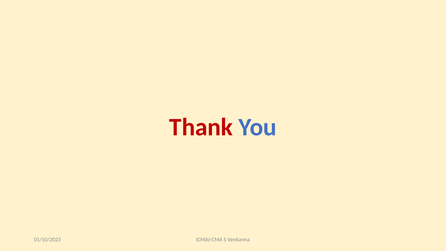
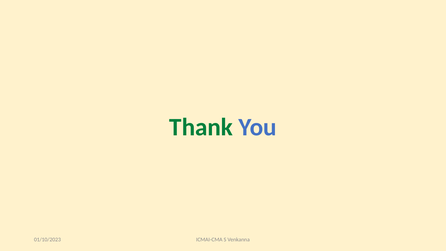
Thank colour: red -> green (201, 127)
